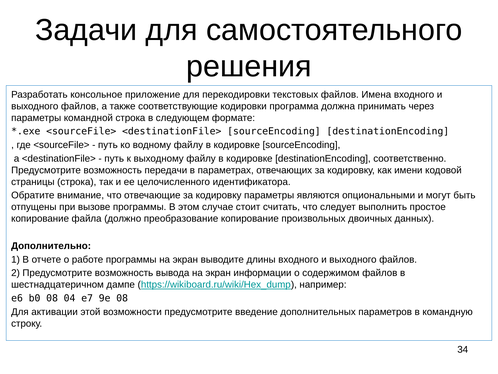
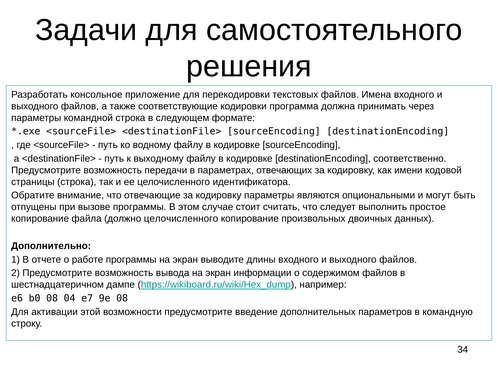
должно преобразование: преобразование -> целочисленного (181, 218)
